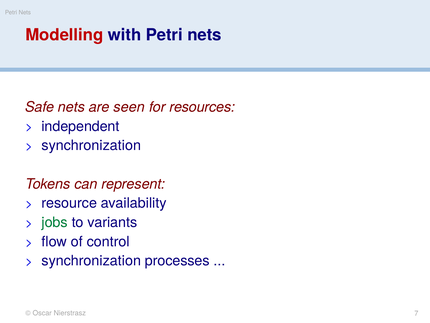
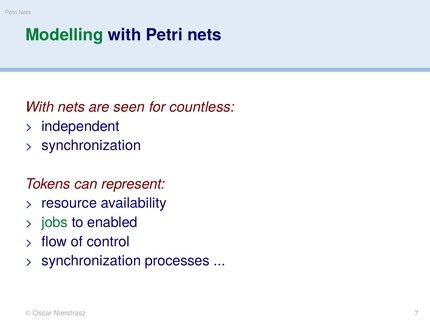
Modelling colour: red -> green (64, 35)
Safe: Safe -> With (40, 107)
resources: resources -> countless (202, 107)
variants: variants -> enabled (112, 222)
